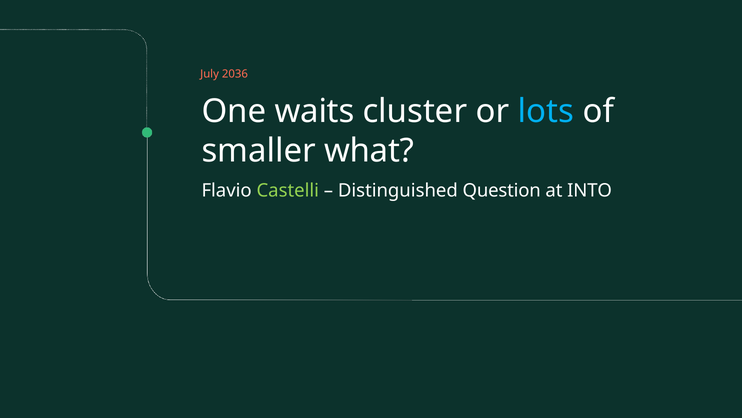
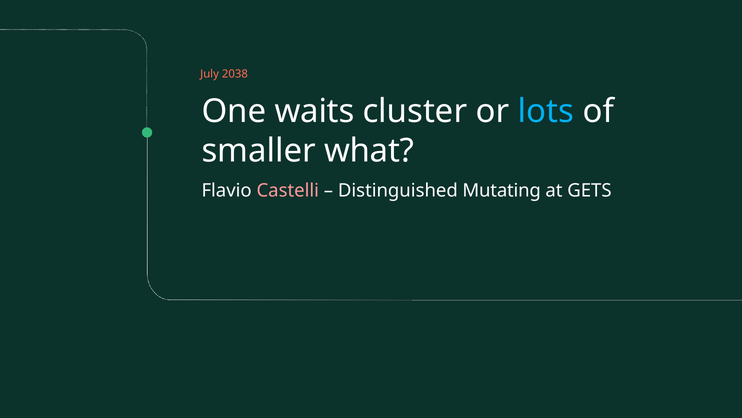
2036: 2036 -> 2038 (235, 74)
Castelli colour: light green -> pink (288, 191)
Question: Question -> Mutating (502, 191)
INTO: INTO -> GETS (589, 191)
